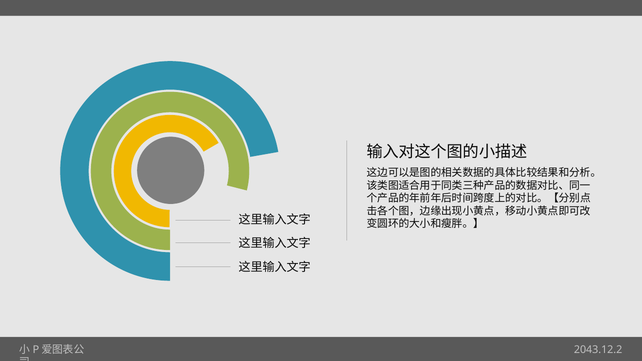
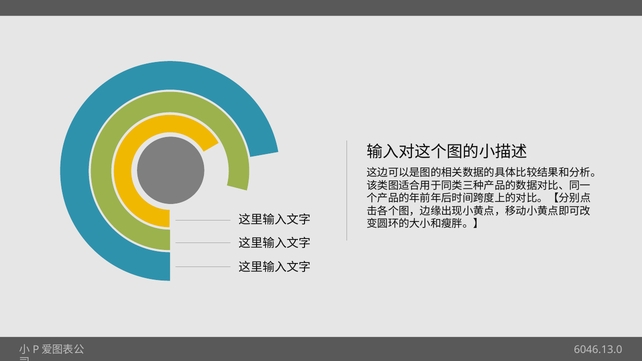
2043.12.2: 2043.12.2 -> 6046.13.0 (598, 350)
